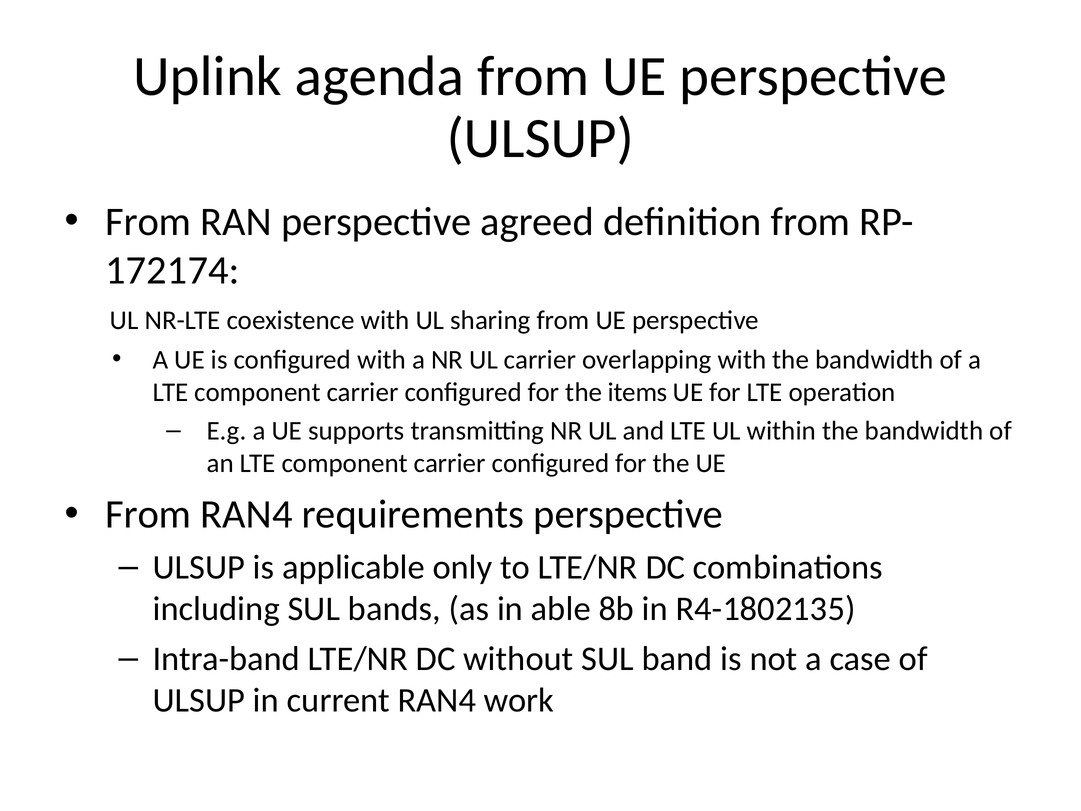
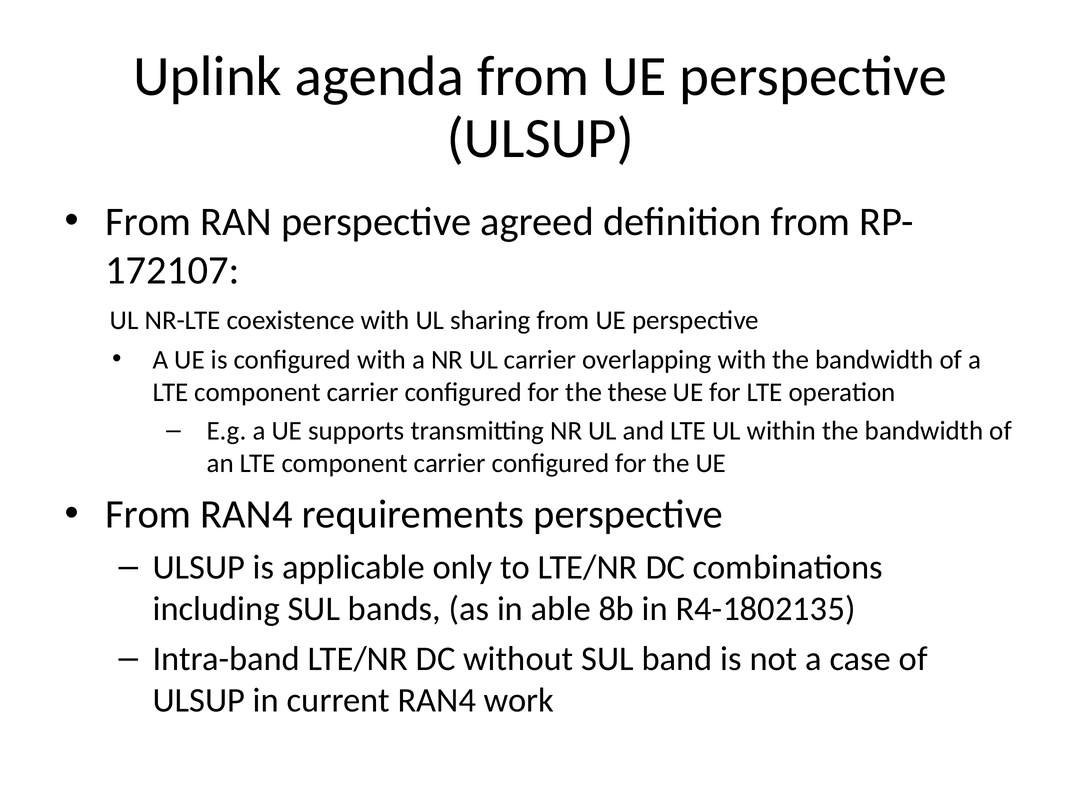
172174: 172174 -> 172107 (172, 270)
items: items -> these (638, 392)
